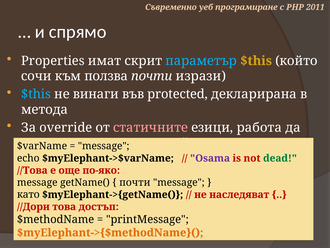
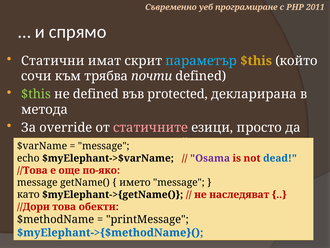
Properties: Properties -> Статични (53, 61)
ползва: ползва -> трябва (106, 76)
почти изрази: изрази -> defined (201, 76)
$this colour: light blue -> light green (36, 94)
не винаги: винаги -> defined (96, 94)
работа: работа -> просто (259, 127)
dead colour: green -> blue (280, 158)
почти: почти -> името (135, 182)
достъп: достъп -> обекти (99, 206)
$myElephant->{$methodName}( colour: orange -> blue (110, 232)
